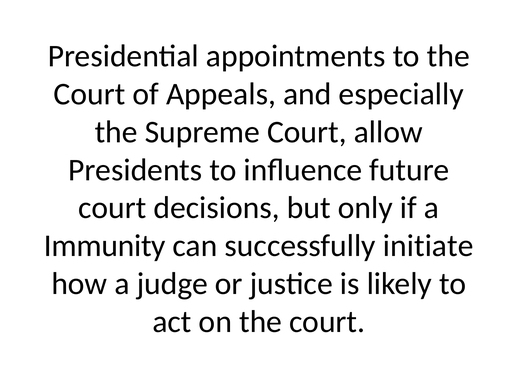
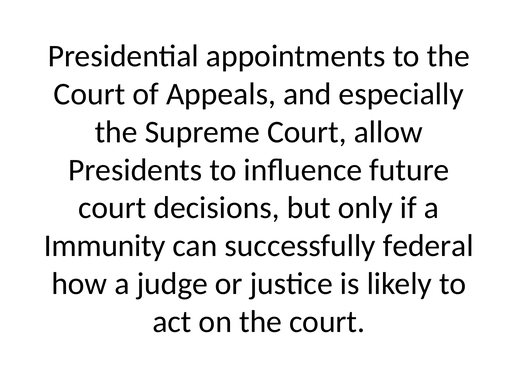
initiate: initiate -> federal (428, 246)
